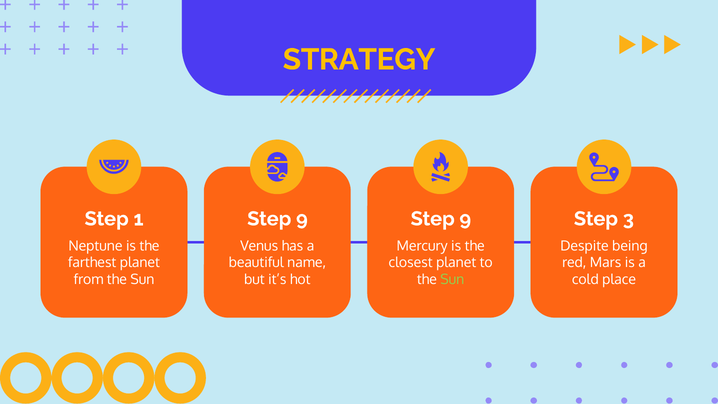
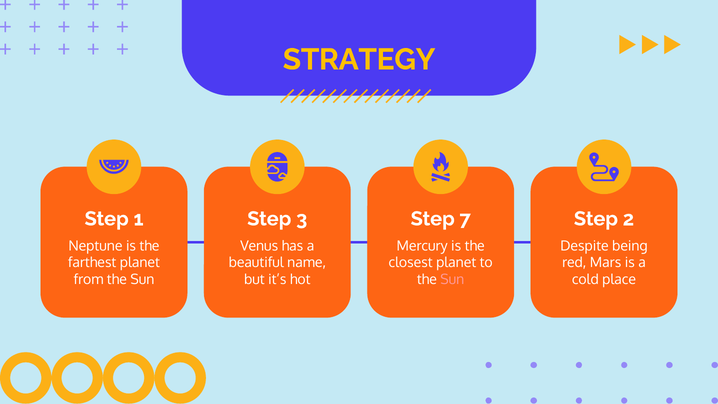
9: 9 -> 3 (302, 219)
9: 9 -> 7 (465, 219)
3: 3 -> 2 (628, 219)
Sun colour: light green -> pink (452, 279)
